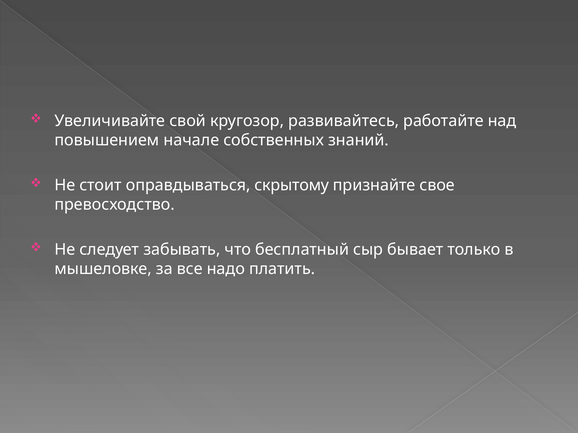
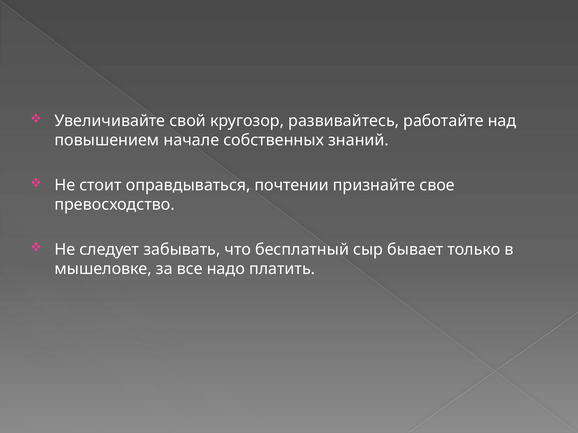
скрытому: скрытому -> почтении (292, 185)
